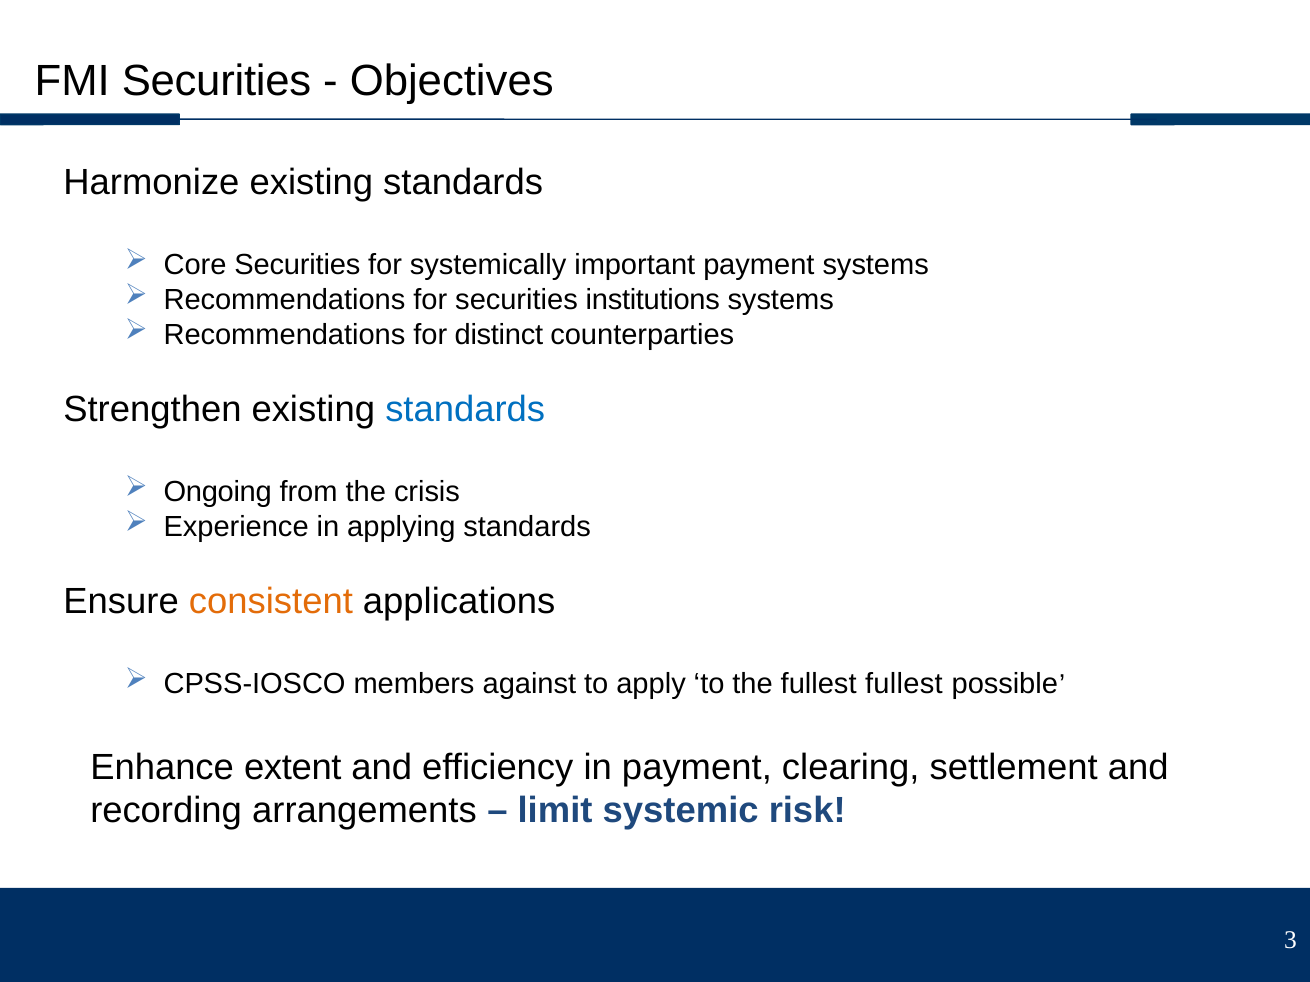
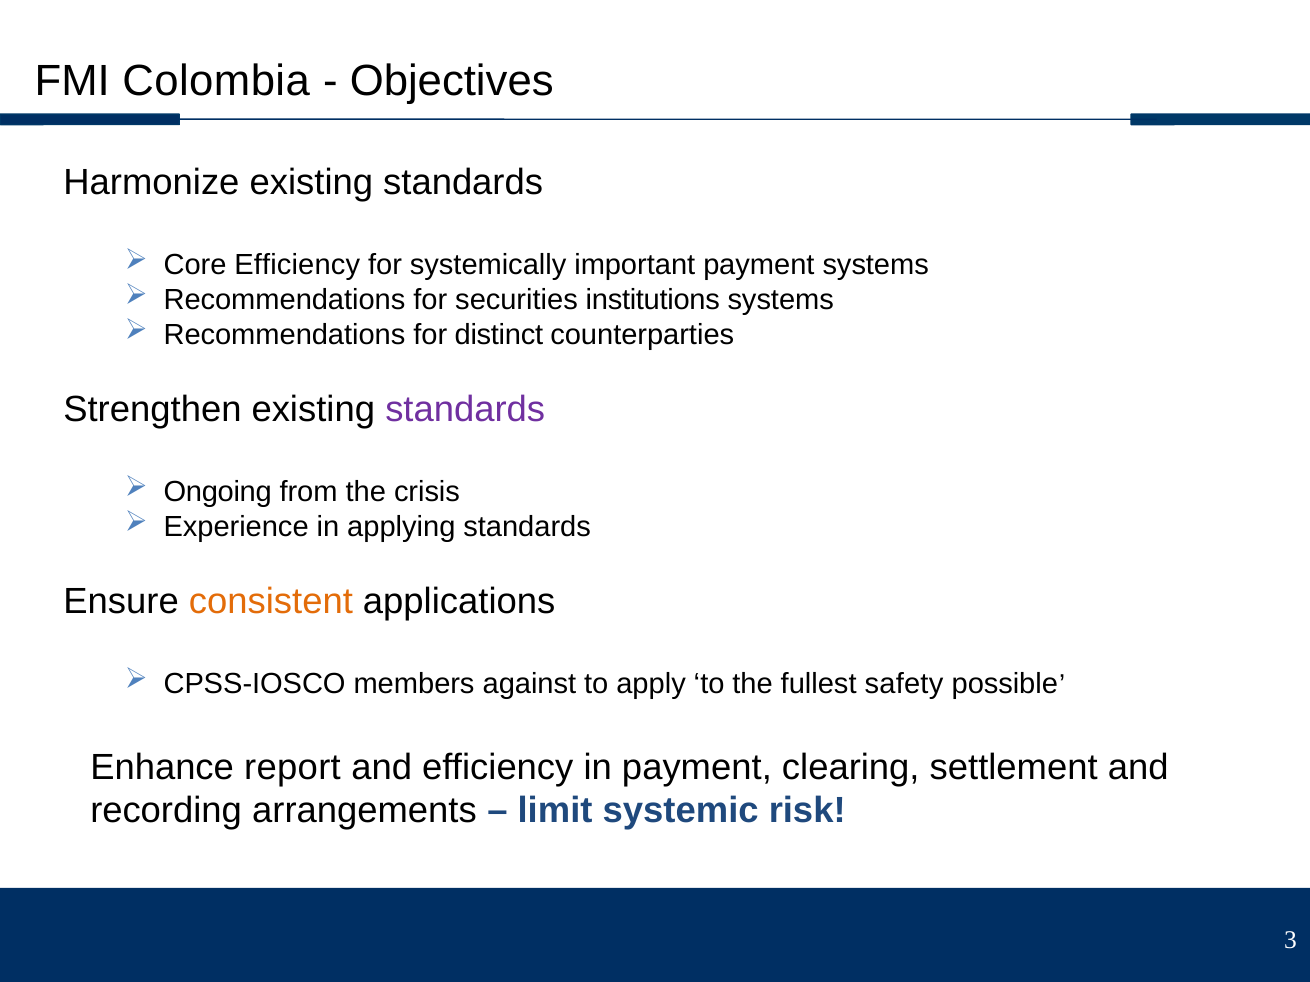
FMI Securities: Securities -> Colombia (216, 81)
Core Securities: Securities -> Efficiency (297, 265)
standards colour: blue -> purple (465, 409)
fullest fullest: fullest -> safety (904, 684)
extent: extent -> report (292, 768)
